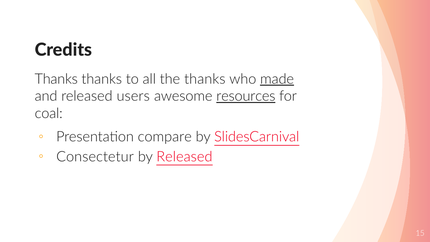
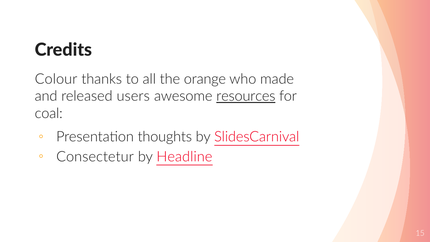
Thanks: Thanks -> Colour (56, 79)
the thanks: thanks -> orange (205, 79)
made underline: present -> none (277, 79)
compare: compare -> thoughts (165, 137)
by Released: Released -> Headline (184, 157)
